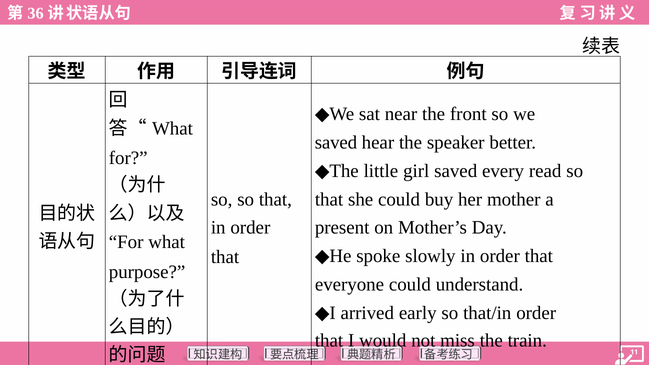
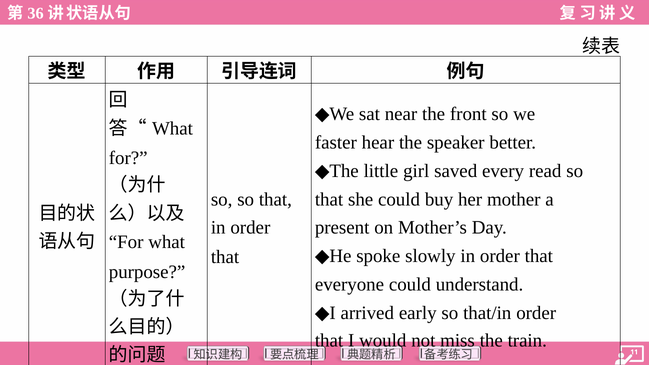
saved: saved -> faster (336, 143)
